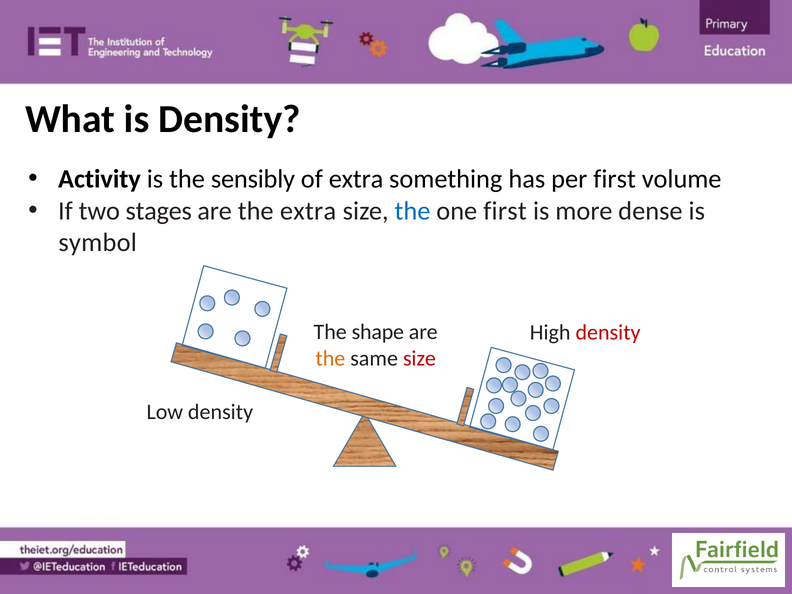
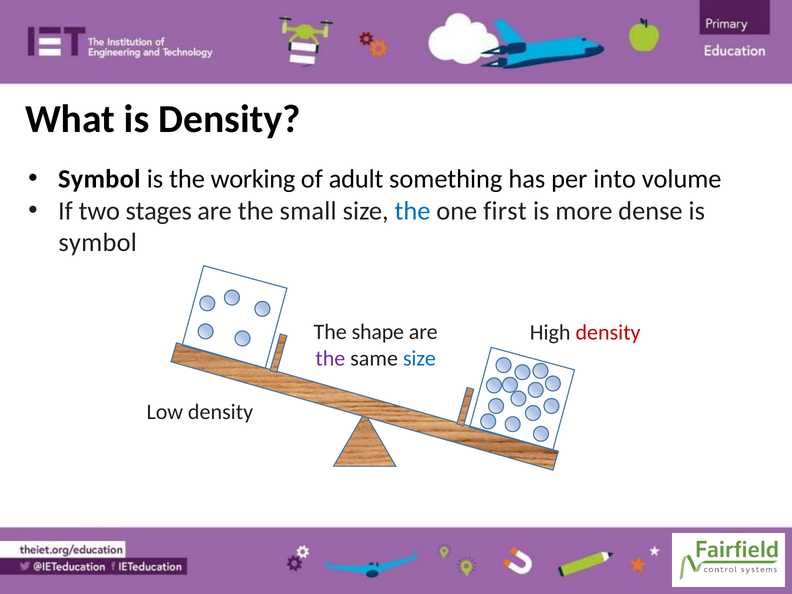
Activity: Activity -> Symbol (99, 179)
sensibly: sensibly -> working (253, 179)
of extra: extra -> adult (356, 179)
per first: first -> into (615, 179)
the extra: extra -> small (308, 211)
the colour: orange -> purple (330, 358)
size colour: red -> blue (419, 358)
